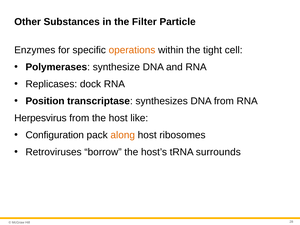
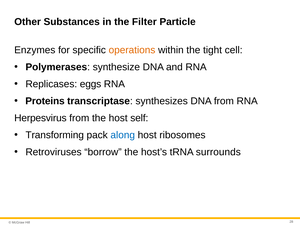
dock: dock -> eggs (91, 84)
Position: Position -> Proteins (45, 101)
like: like -> self (139, 118)
Configuration: Configuration -> Transforming (55, 135)
along colour: orange -> blue (123, 135)
